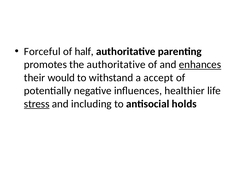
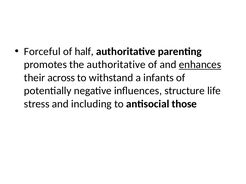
would: would -> across (61, 78)
accept: accept -> infants (159, 78)
healthier: healthier -> structure (185, 91)
stress underline: present -> none (37, 104)
holds: holds -> those (184, 104)
